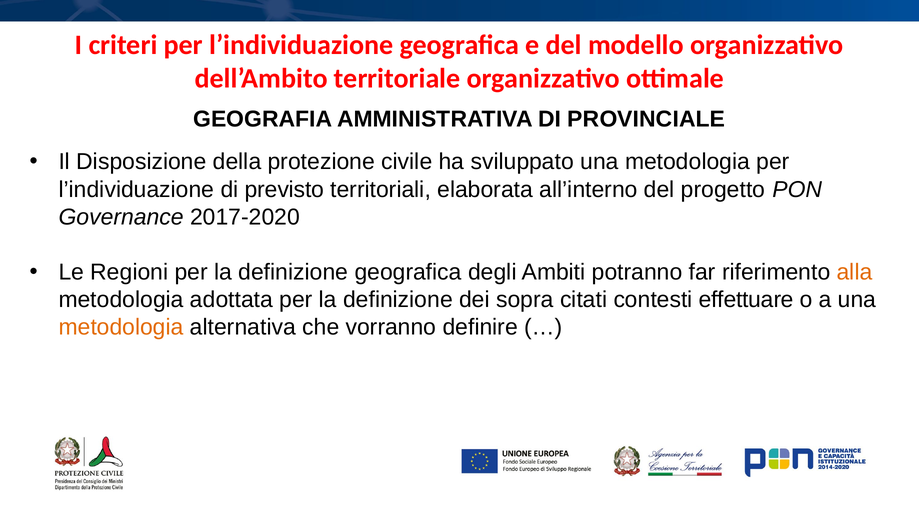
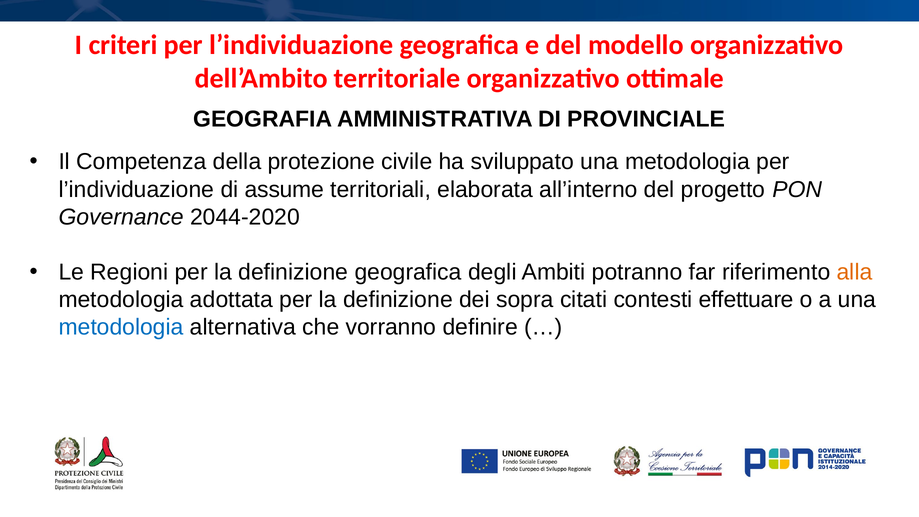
Disposizione: Disposizione -> Competenza (141, 162)
previsto: previsto -> assume (284, 189)
2017-2020: 2017-2020 -> 2044-2020 (245, 217)
metodologia colour: orange -> blue (121, 327)
